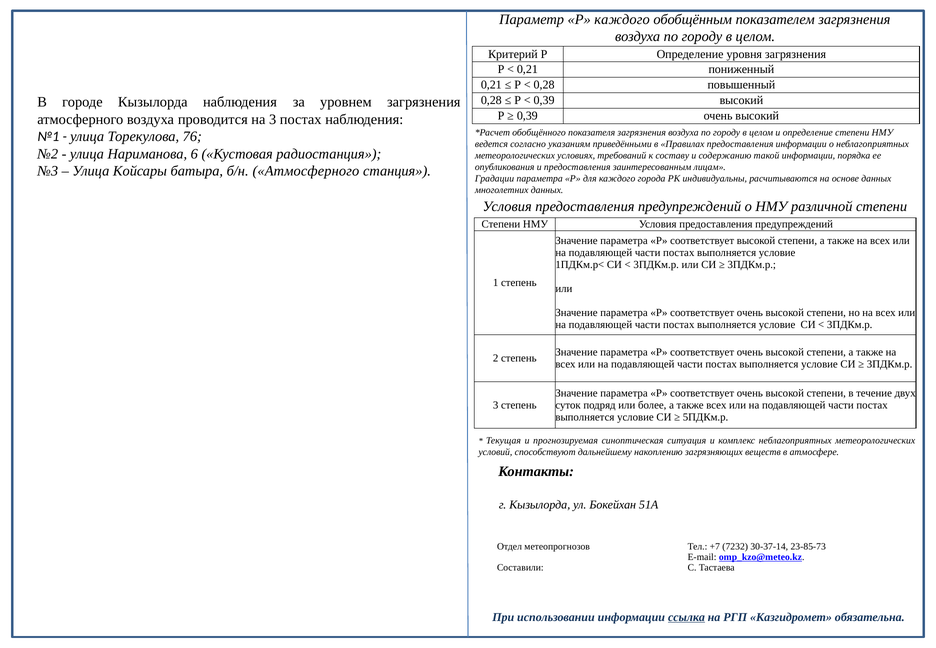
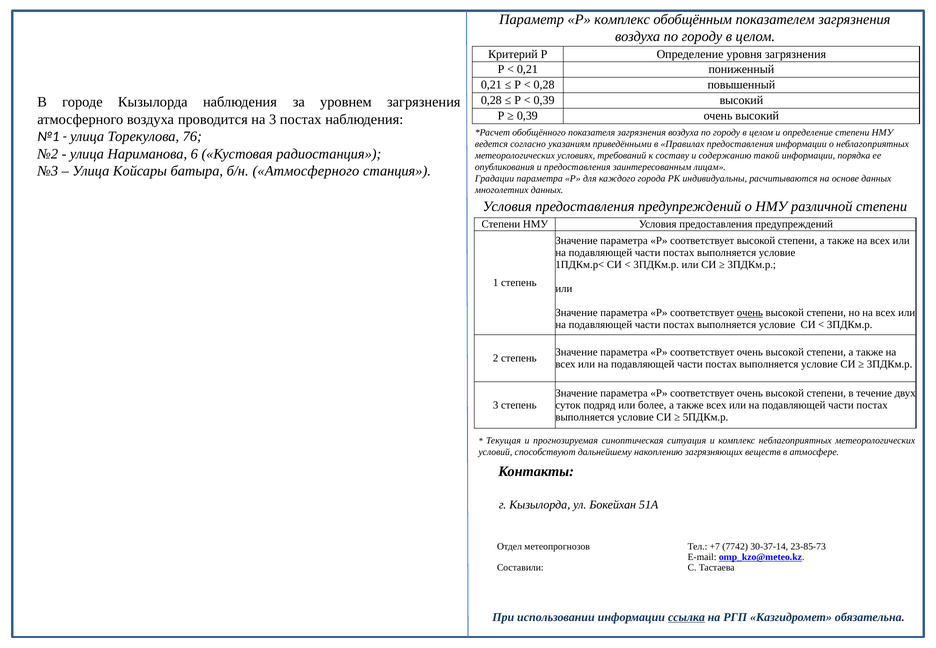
Р каждого: каждого -> комплекс (622, 19)
очень underline: none -> present (750, 313)
7232: 7232 -> 7742 (735, 546)
